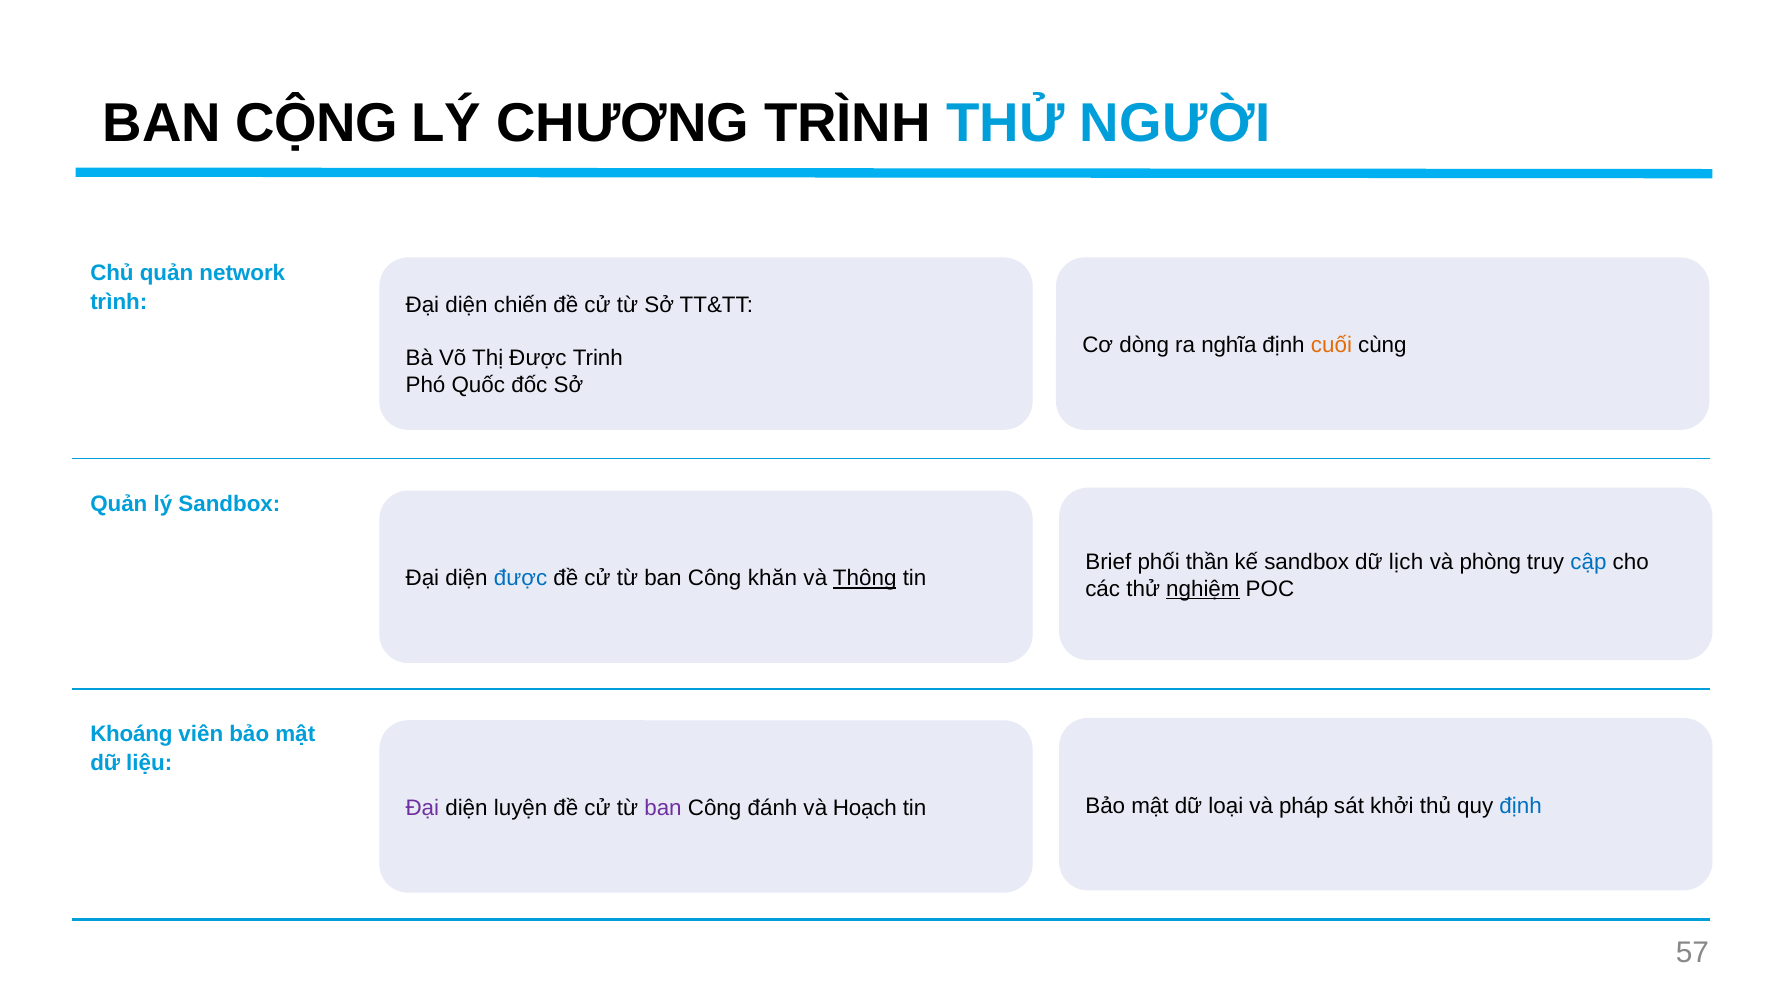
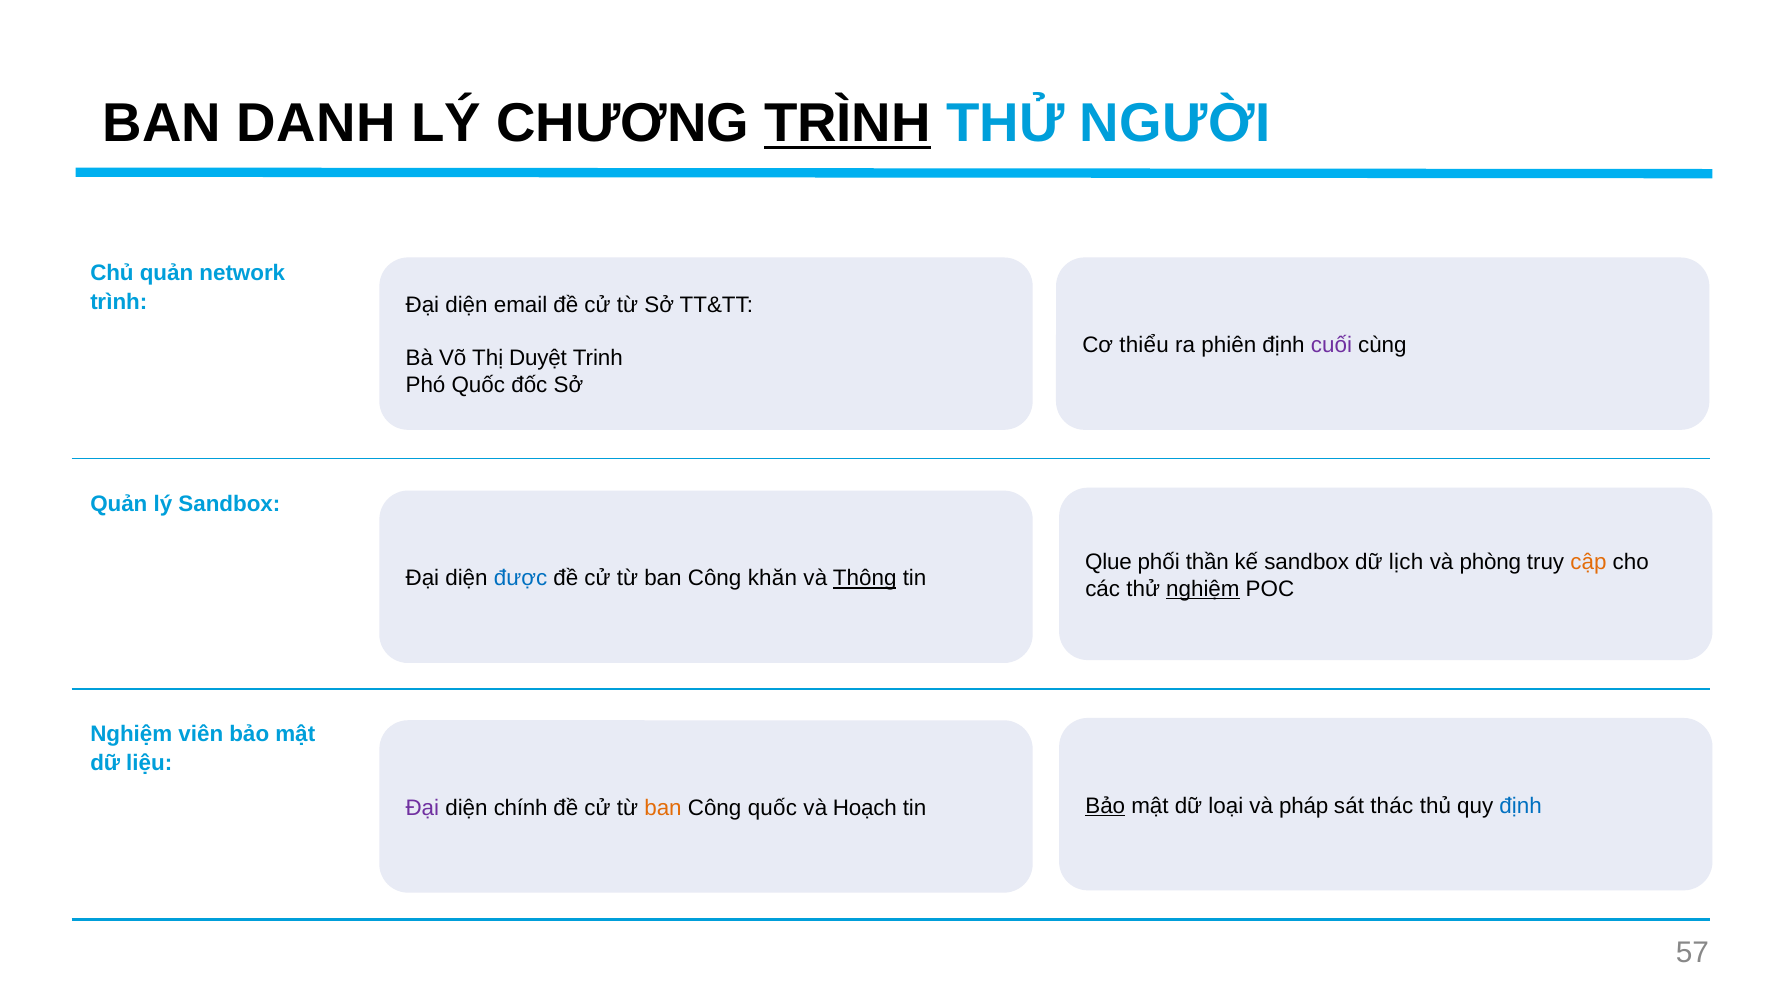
CỘNG: CỘNG -> DANH (316, 124)
TRÌNH underline: none -> present (848, 124)
chiến: chiến -> email (521, 305)
dòng: dòng -> thiểu (1144, 345)
nghĩa: nghĩa -> phiên (1229, 345)
cuối colour: orange -> purple (1331, 345)
Thị Được: Được -> Duyệt (538, 359)
Brief: Brief -> Qlue (1108, 562)
cập colour: blue -> orange (1588, 562)
Khoáng: Khoáng -> Nghiệm (131, 735)
luyện: luyện -> chính (521, 808)
ban colour: purple -> orange (663, 808)
Công đánh: đánh -> quốc (772, 808)
Bảo underline: none -> present (1105, 806)
khởi: khởi -> thác (1392, 806)
